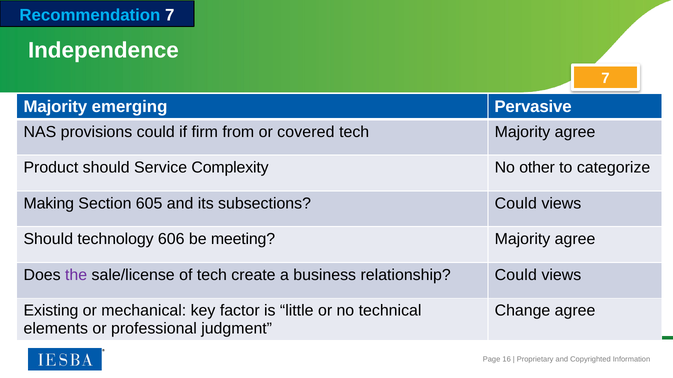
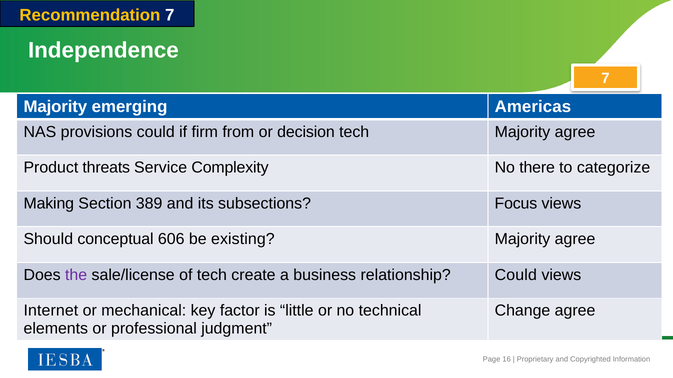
Recommendation colour: light blue -> yellow (90, 15)
Pervasive: Pervasive -> Americas (533, 107)
covered: covered -> decision (306, 132)
Product should: should -> threats (106, 168)
other: other -> there (537, 168)
605: 605 -> 389 (149, 204)
subsections Could: Could -> Focus (516, 204)
technology: technology -> conceptual (116, 240)
meeting: meeting -> existing (243, 240)
Existing: Existing -> Internet (51, 311)
